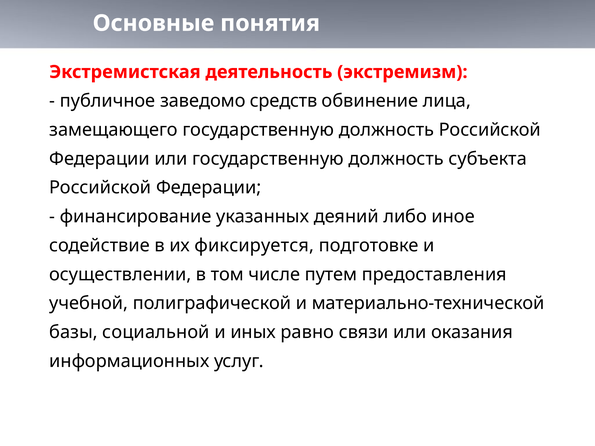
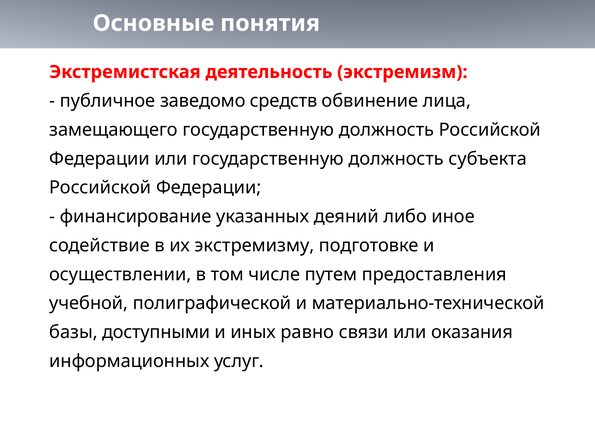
фиксируется: фиксируется -> экстремизму (254, 246)
социальной: социальной -> доступными (156, 332)
